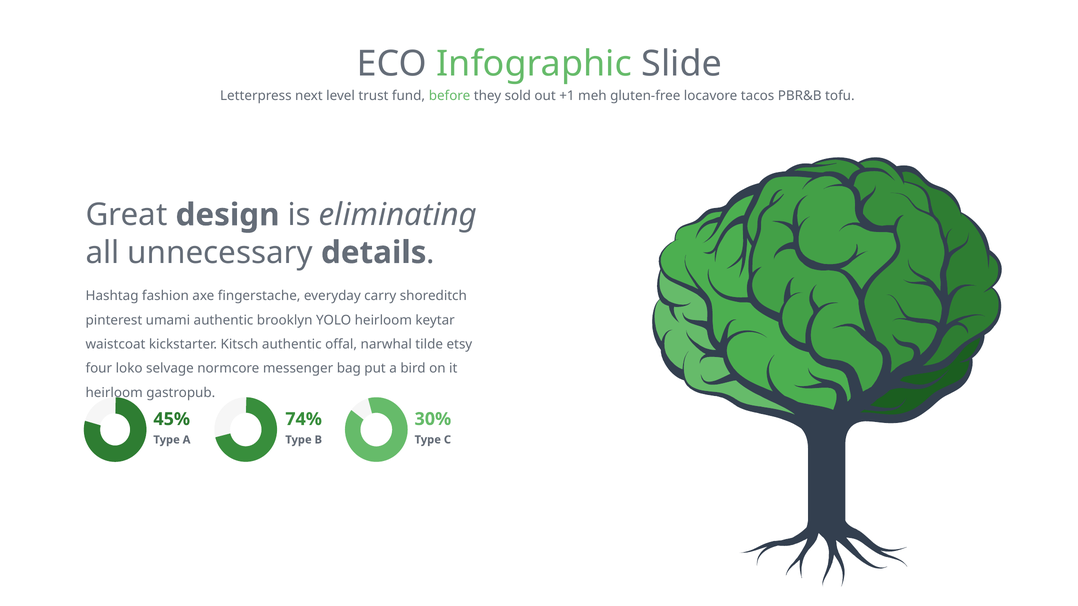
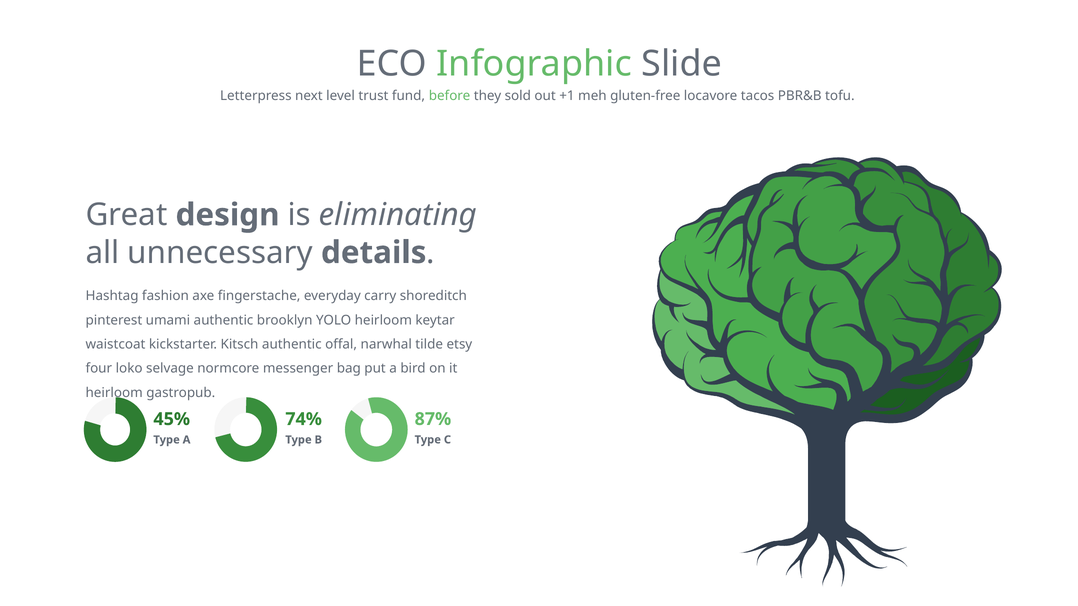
30%: 30% -> 87% (433, 419)
